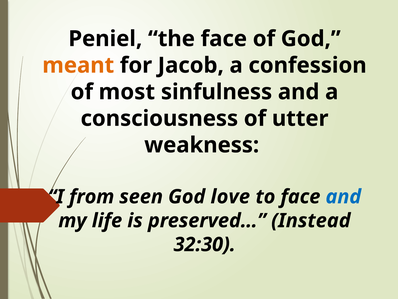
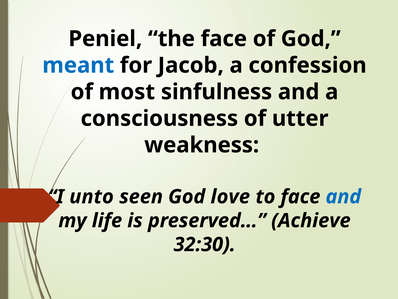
meant colour: orange -> blue (78, 65)
from: from -> unto (92, 196)
Instead: Instead -> Achieve (311, 220)
